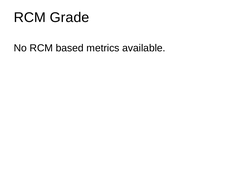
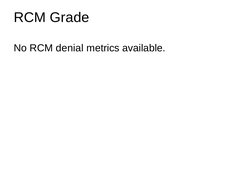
based: based -> denial (70, 48)
